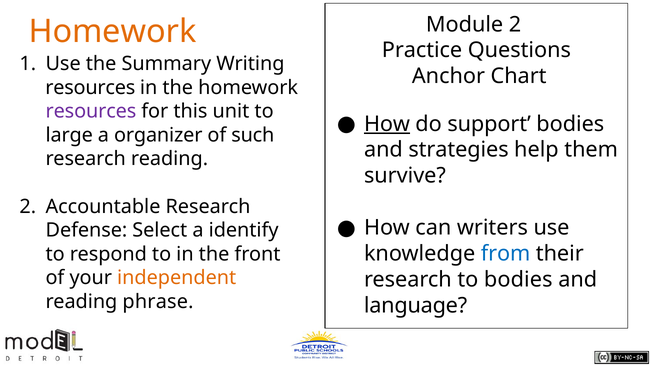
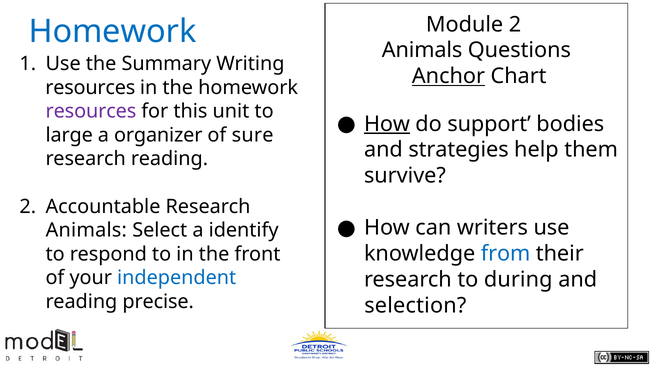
Homework colour: orange -> blue (113, 32)
Practice: Practice -> Animals (422, 50)
Anchor underline: none -> present (448, 76)
such: such -> sure (253, 135)
Defense: Defense -> Animals (86, 231)
independent colour: orange -> blue (177, 278)
to bodies: bodies -> during (518, 280)
phrase: phrase -> precise (158, 302)
language: language -> selection (415, 306)
